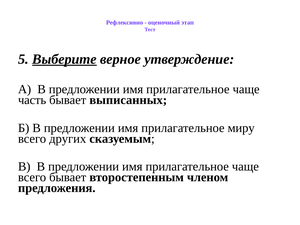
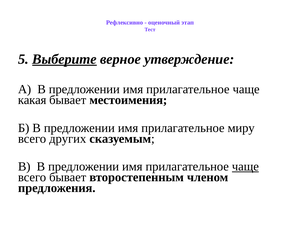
часть: часть -> какая (32, 100)
выписанных: выписанных -> местоимения (128, 100)
чаще underline: none -> present (245, 167)
